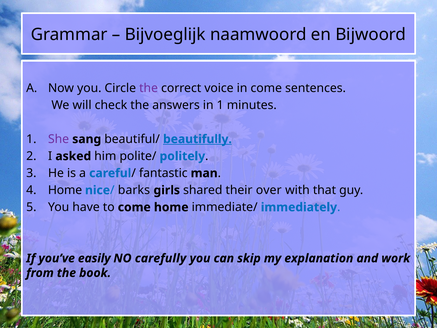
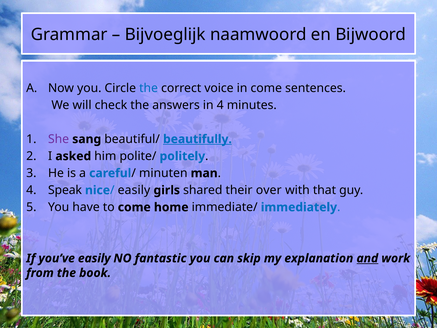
the colour: purple -> blue (149, 88)
in 1: 1 -> 4 (220, 105)
fantastic: fantastic -> minuten (163, 173)
Home: Home -> Speak (65, 190)
barks: barks -> easily (134, 190)
carefully: carefully -> fantastic (161, 258)
and underline: none -> present (367, 258)
